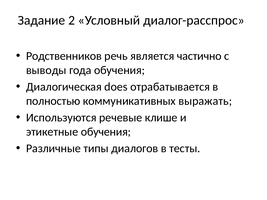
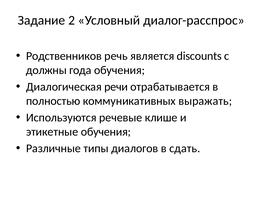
частично: частично -> discounts (199, 56)
выводы: выводы -> должны (46, 70)
does: does -> речи (116, 87)
тесты: тесты -> сдать (185, 149)
